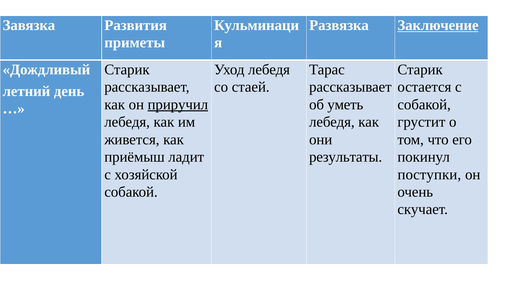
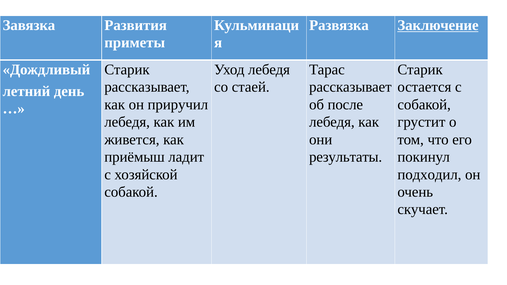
приручил underline: present -> none (178, 105)
уметь: уметь -> после (345, 105)
поступки: поступки -> подходил (429, 175)
